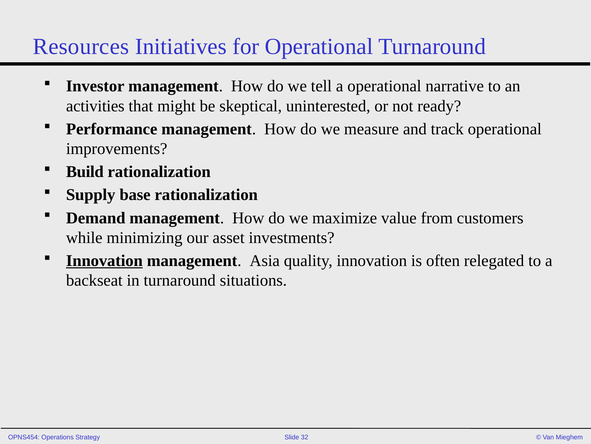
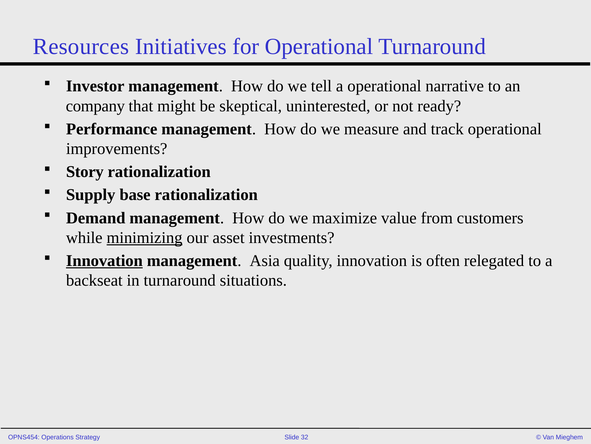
activities: activities -> company (95, 106)
Build: Build -> Story (85, 172)
minimizing underline: none -> present (145, 237)
